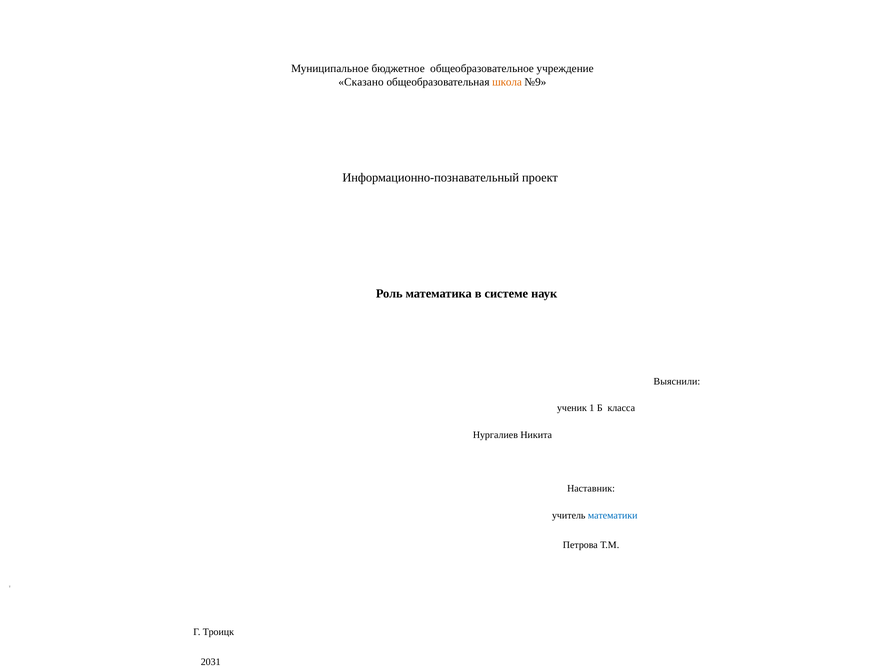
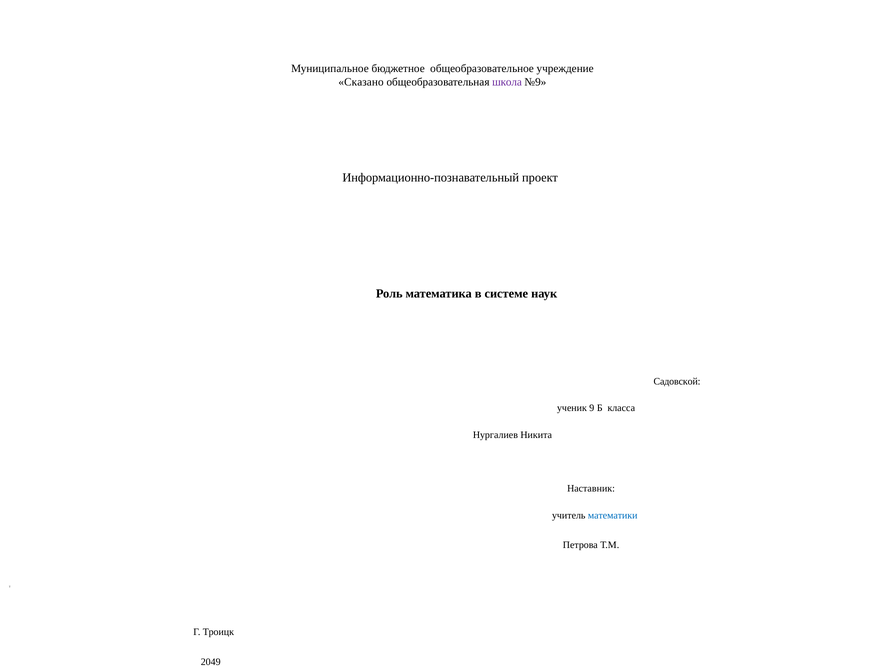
школа colour: orange -> purple (507, 82)
Выяснили: Выяснили -> Садовской (677, 381)
1: 1 -> 9 (592, 408)
2031: 2031 -> 2049 (211, 662)
